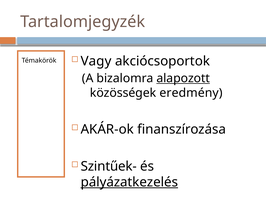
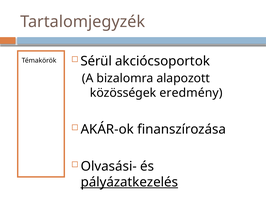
Vagy: Vagy -> Sérül (96, 61)
alapozott underline: present -> none (183, 78)
Szintűek-: Szintűek- -> Olvasási- (109, 167)
